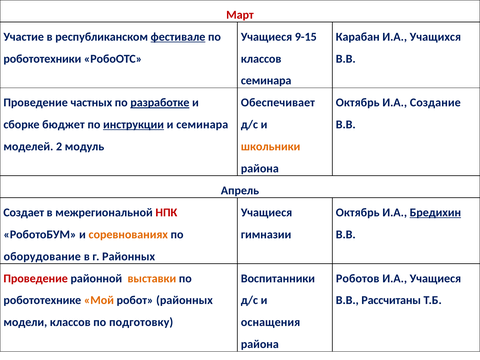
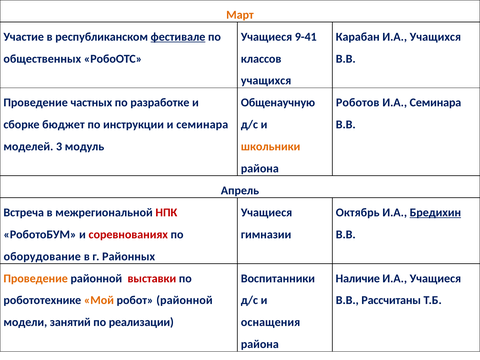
Март colour: red -> orange (240, 15)
9-15: 9-15 -> 9-41 (306, 37)
робототехники: робототехники -> общественных (42, 59)
семинара: семинара -> учащихся (266, 81)
разработке underline: present -> none (160, 103)
Обеспечивает: Обеспечивает -> Общенаучную (278, 103)
Октябрь: Октябрь -> Роботов (358, 103)
И.А Создание: Создание -> Семинара (435, 103)
инструкции underline: present -> none (134, 125)
2: 2 -> 3 (59, 147)
Создает: Создает -> Встреча (24, 212)
соревнованиях colour: orange -> red (128, 234)
Проведение colour: red -> orange (36, 278)
выставки colour: orange -> red (152, 278)
Роботов: Роботов -> Наличие (358, 278)
робот районных: районных -> районной (184, 300)
модели классов: классов -> занятий (70, 322)
подготовку: подготовку -> реализации (141, 322)
